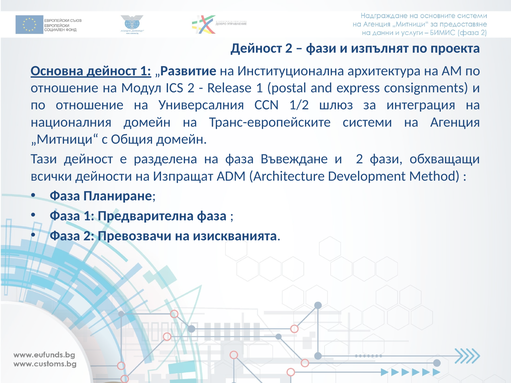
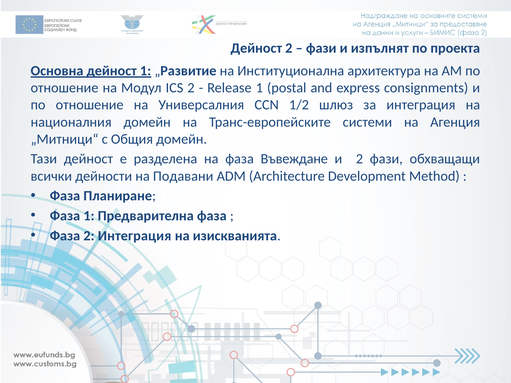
Изпращат: Изпращат -> Подавани (183, 176)
2 Превозвачи: Превозвачи -> Интеграция (135, 236)
